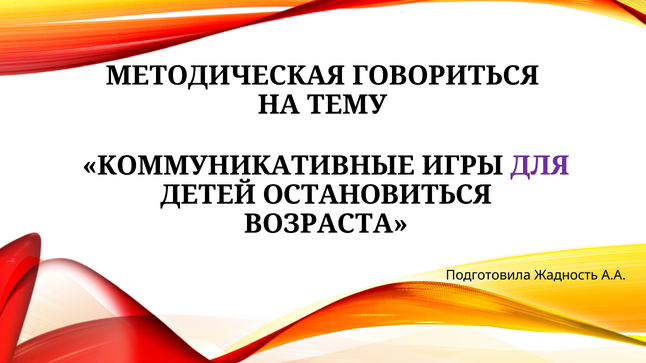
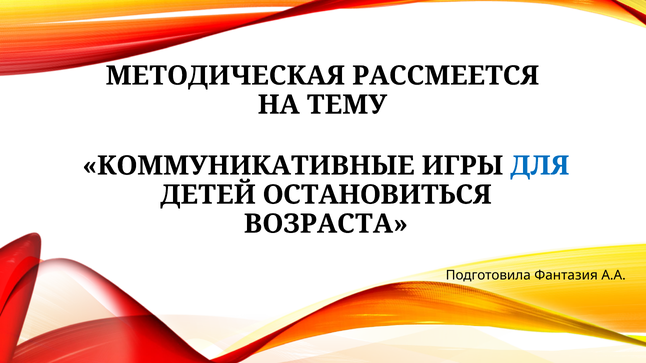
ГОВОРИТЬСЯ: ГОВОРИТЬСЯ -> РАССМЕЕТСЯ (446, 76)
ДЛЯ colour: purple -> blue (540, 166)
Жадность: Жадность -> Фантазия (566, 276)
